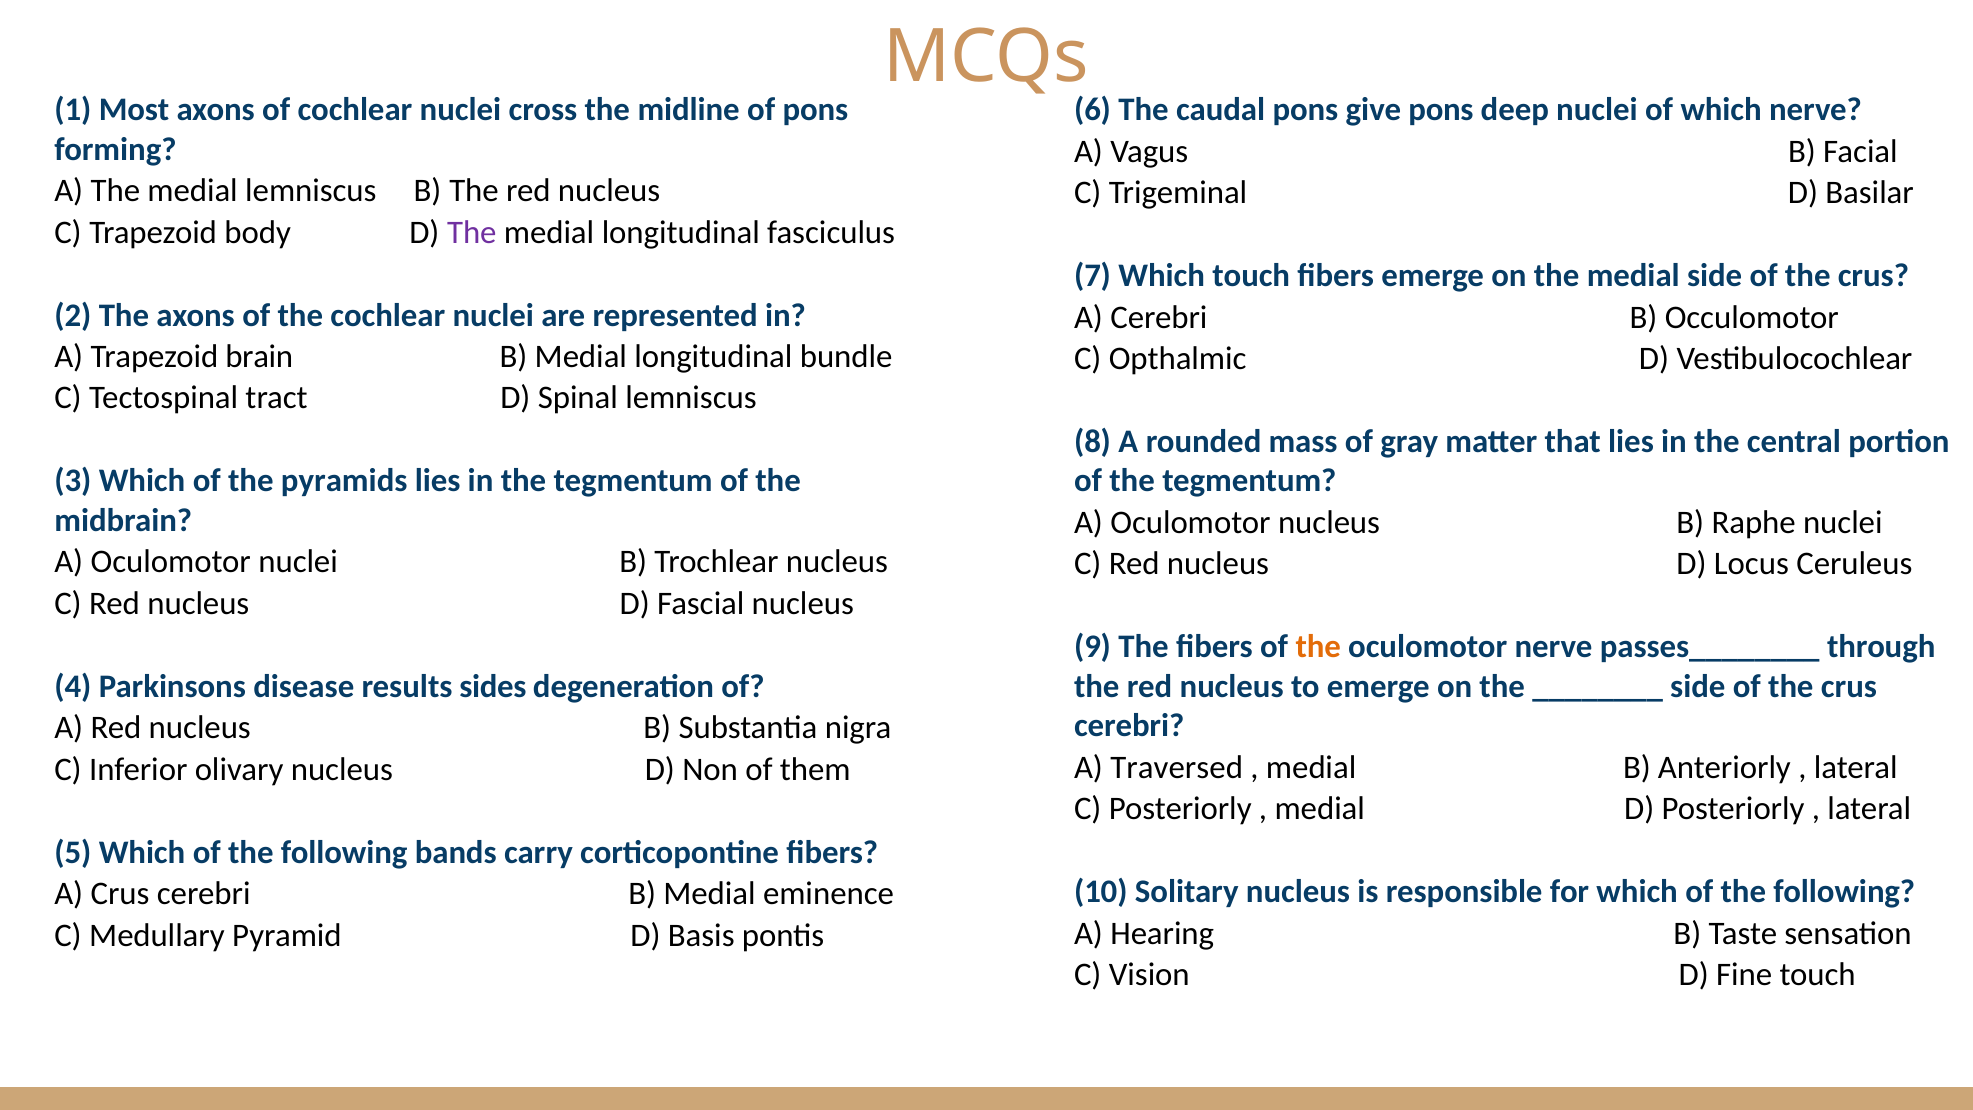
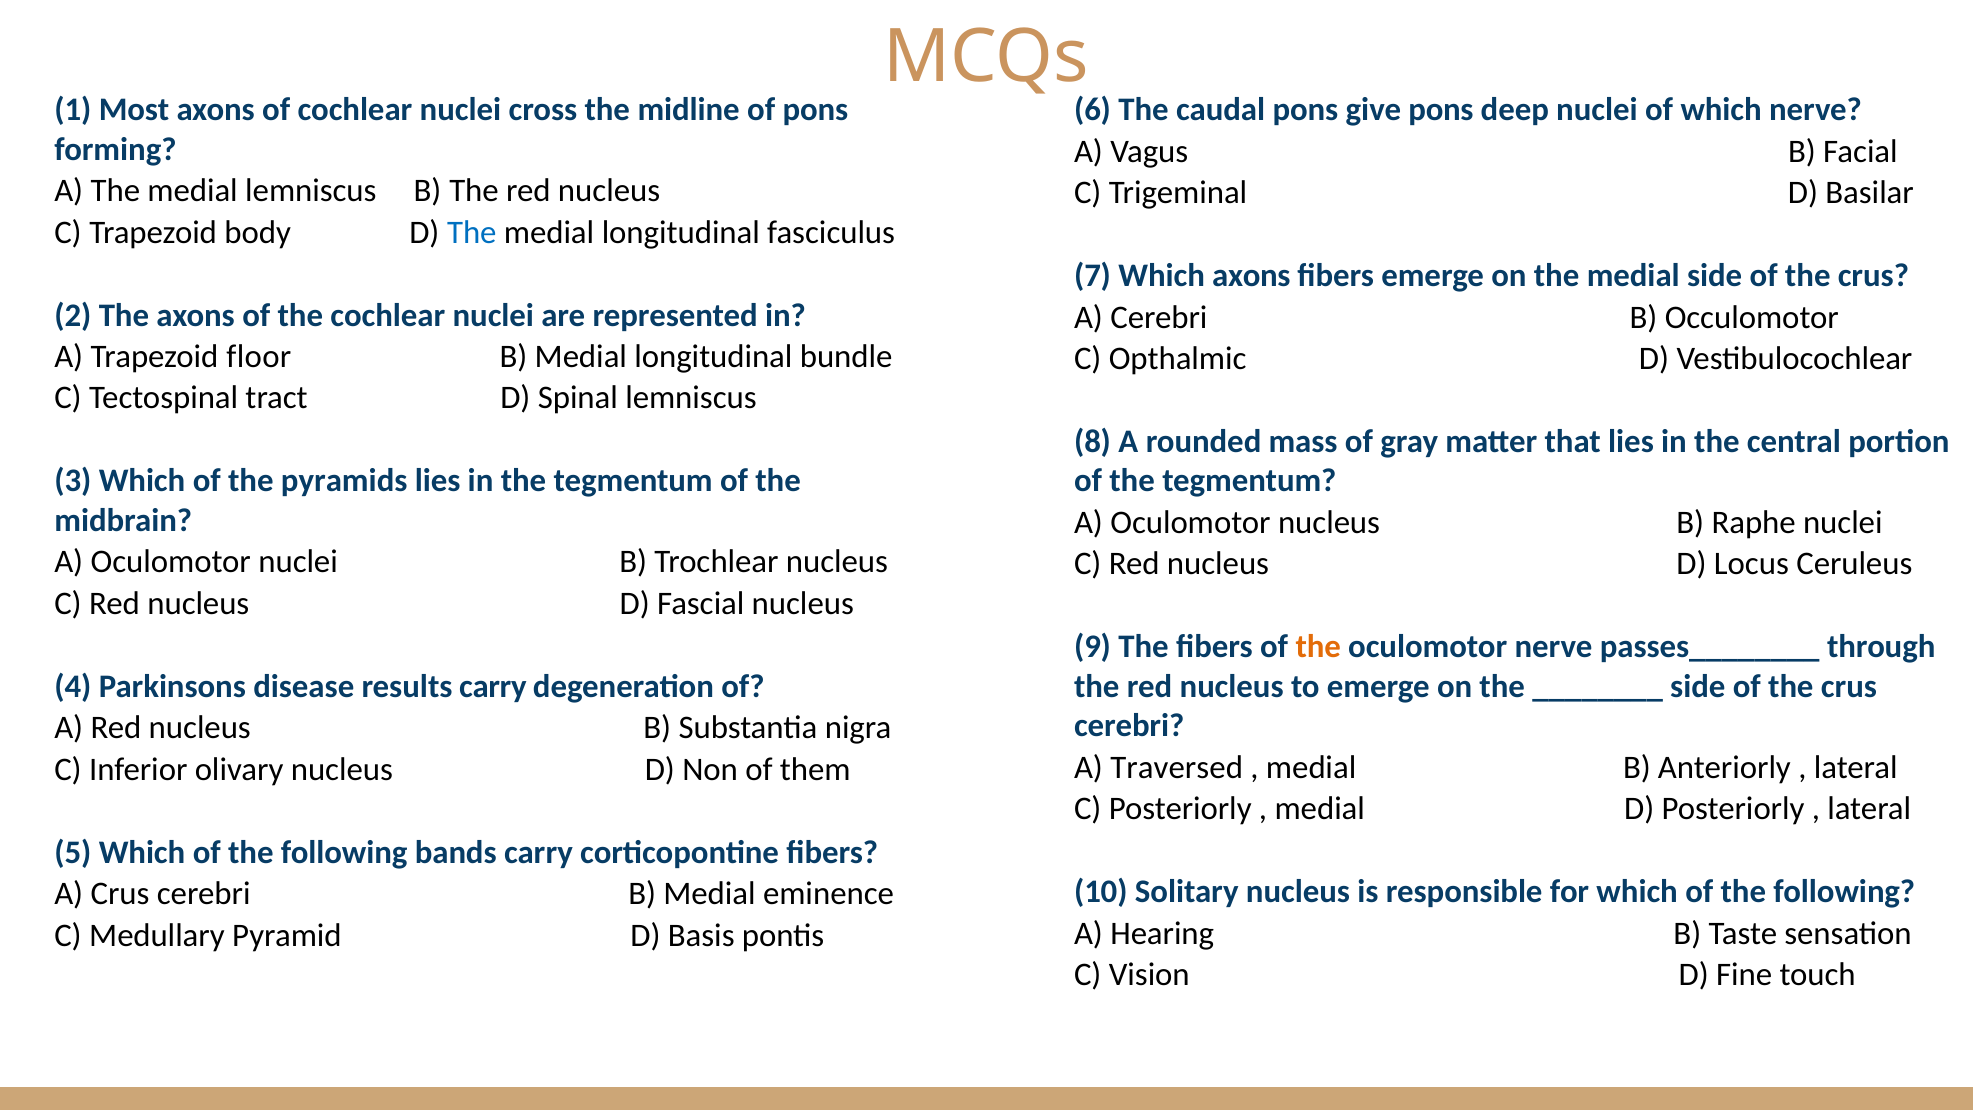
The colour: purple -> blue (472, 232)
Which touch: touch -> axons (1251, 276)
brain: brain -> floor (259, 357)
results sides: sides -> carry (493, 686)
